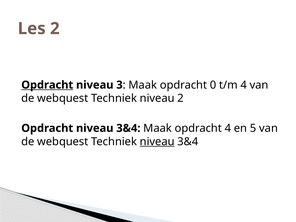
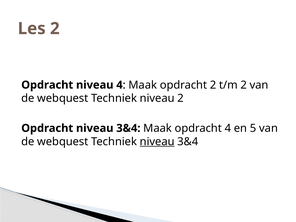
Opdracht underline: present -> none (47, 85)
niveau 3: 3 -> 4 (119, 85)
opdracht 0: 0 -> 2 (213, 85)
t/m 4: 4 -> 2 (244, 85)
